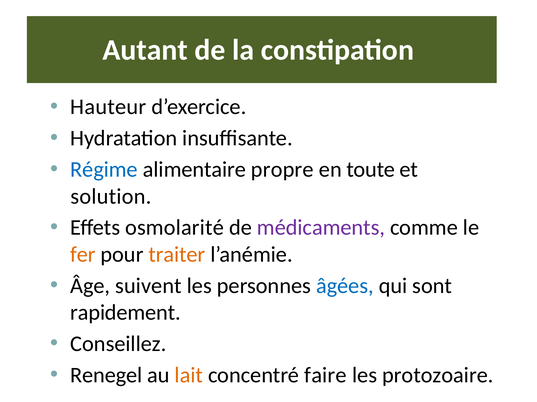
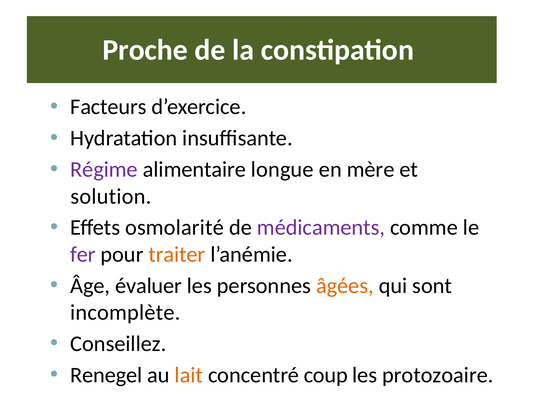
Autant: Autant -> Proche (145, 50)
Hauteur: Hauteur -> Facteurs (108, 107)
Régime colour: blue -> purple (104, 170)
propre: propre -> longue (282, 170)
toute: toute -> mère (371, 170)
fer colour: orange -> purple (83, 255)
suivent: suivent -> évaluer (149, 286)
âgées colour: blue -> orange (345, 286)
rapidement: rapidement -> incomplète (125, 313)
faire: faire -> coup (326, 376)
